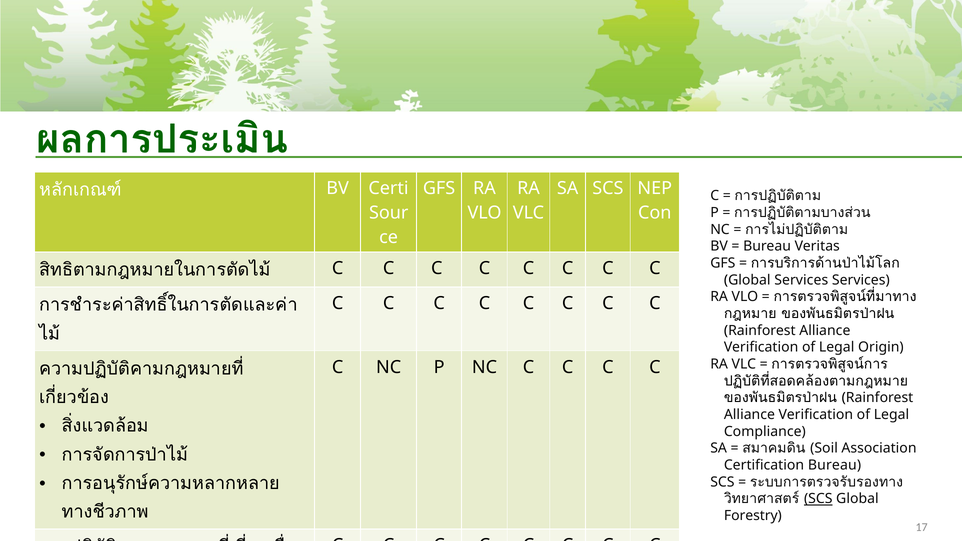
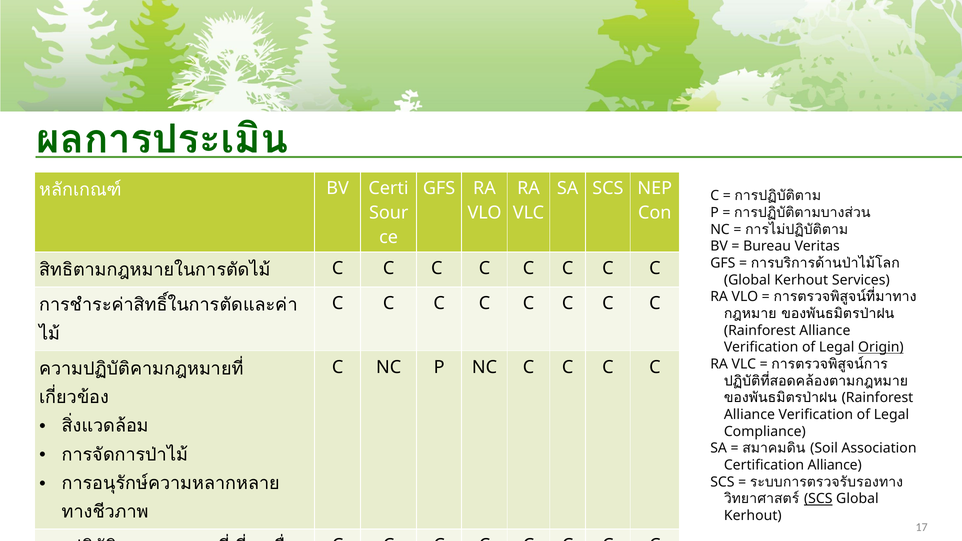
Services: Services -> Kerhout (801, 280)
Origin underline: none -> present (881, 347)
Certification Bureau: Bureau -> Alliance (835, 465)
Forestry: Forestry -> Kerhout (753, 516)
